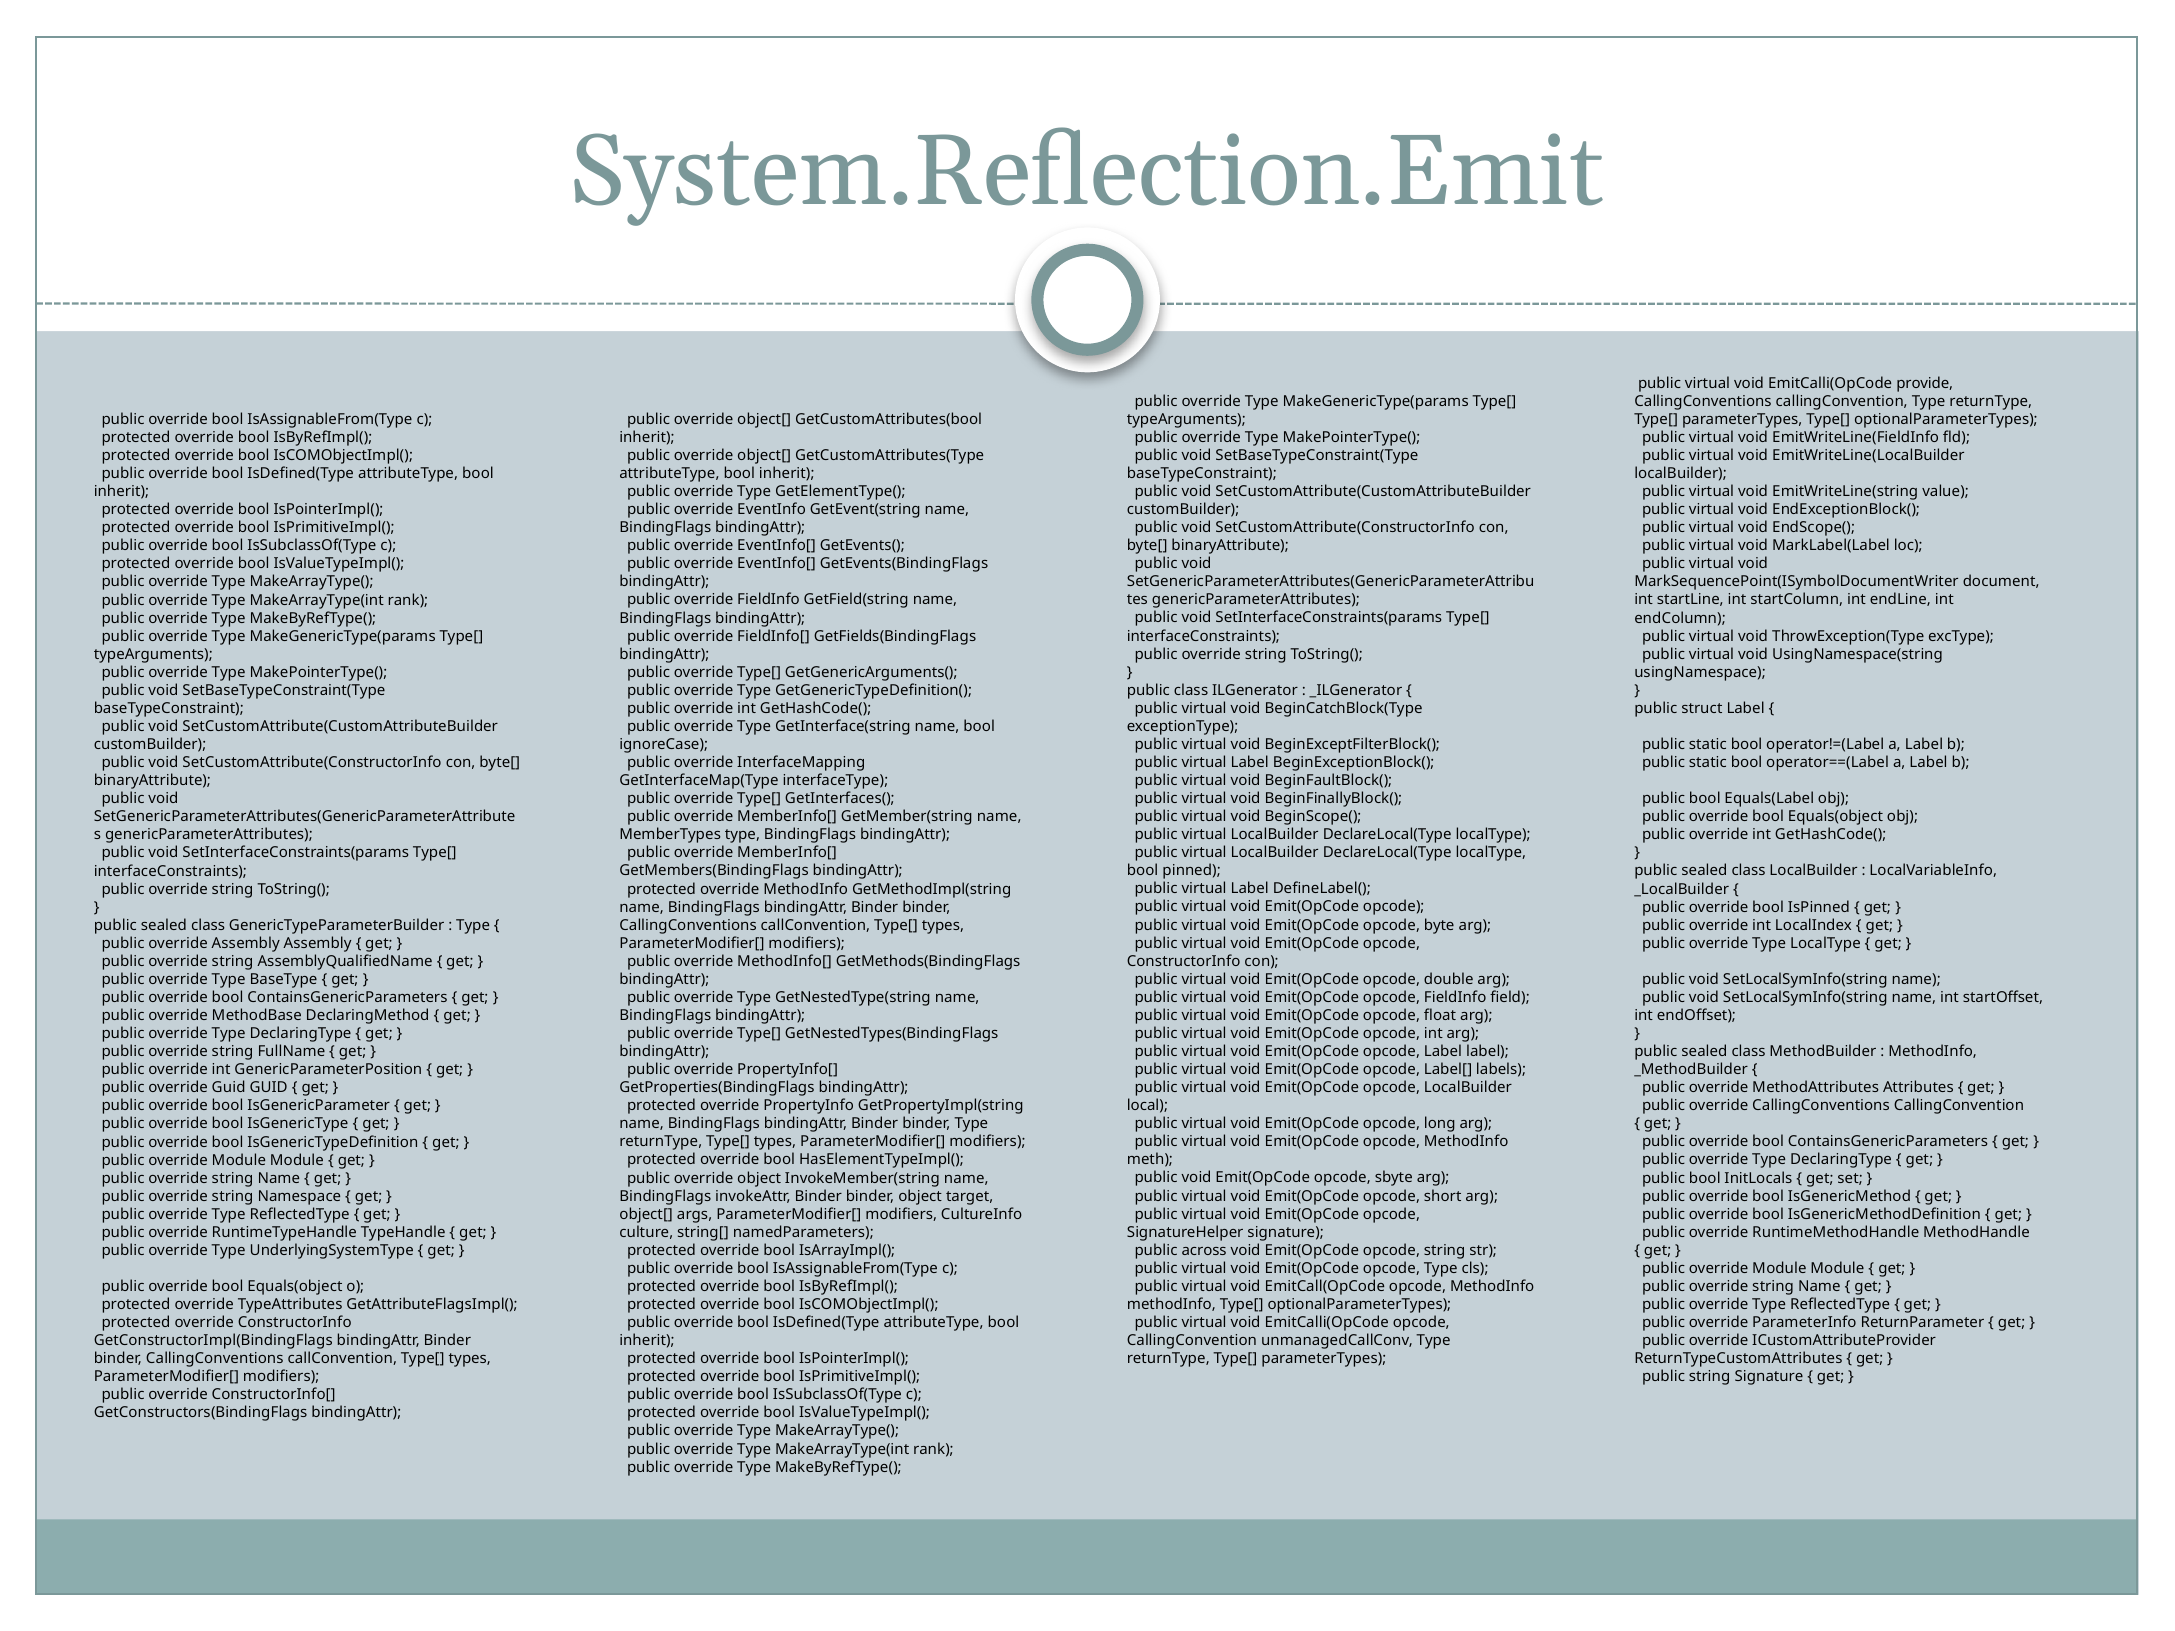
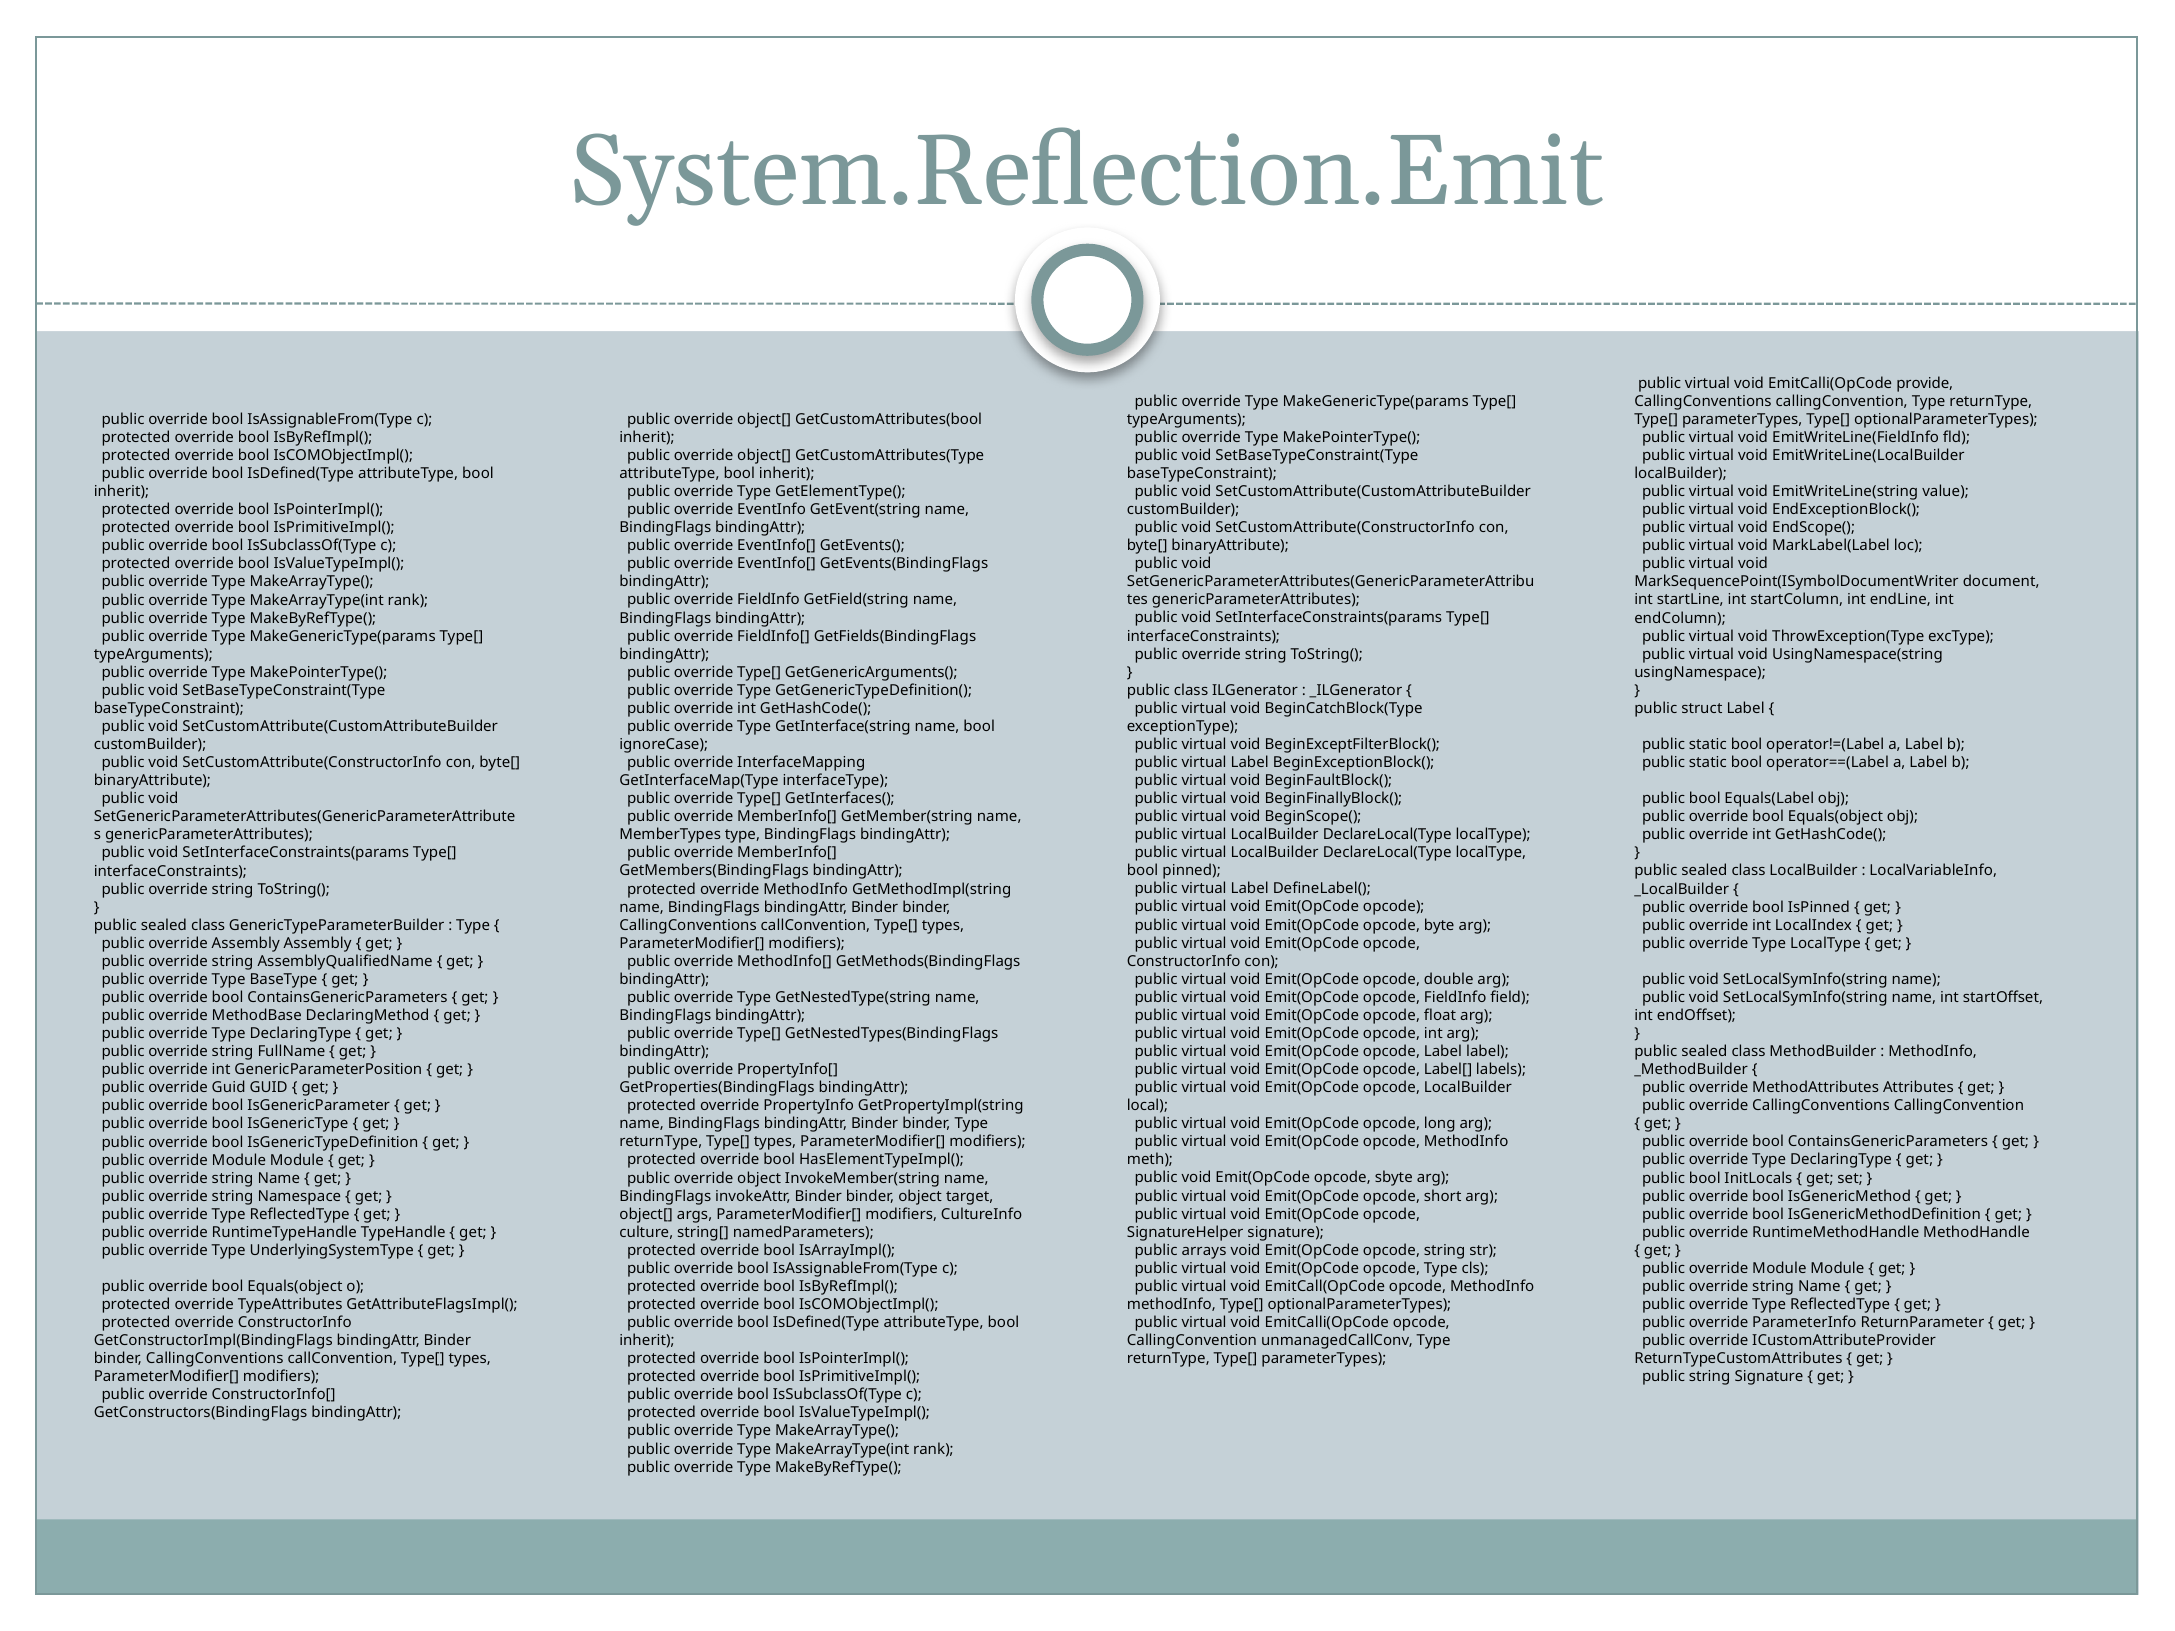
across: across -> arrays (1204, 1250)
